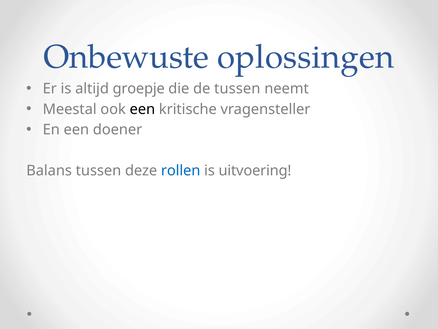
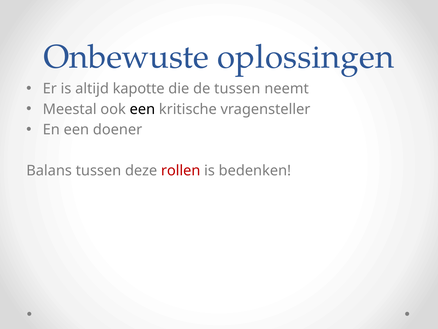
groepje: groepje -> kapotte (139, 89)
rollen colour: blue -> red (181, 170)
uitvoering: uitvoering -> bedenken (255, 170)
